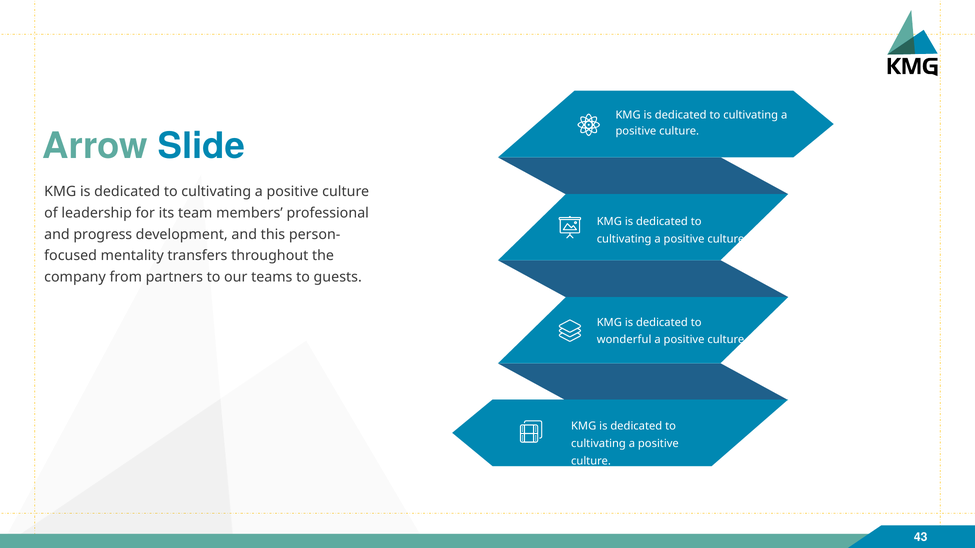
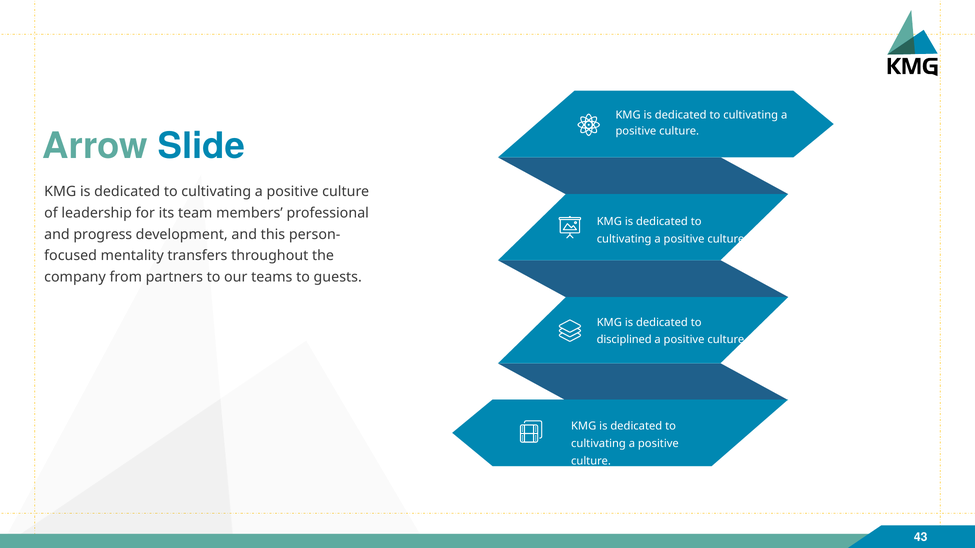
wonderful: wonderful -> disciplined (624, 340)
